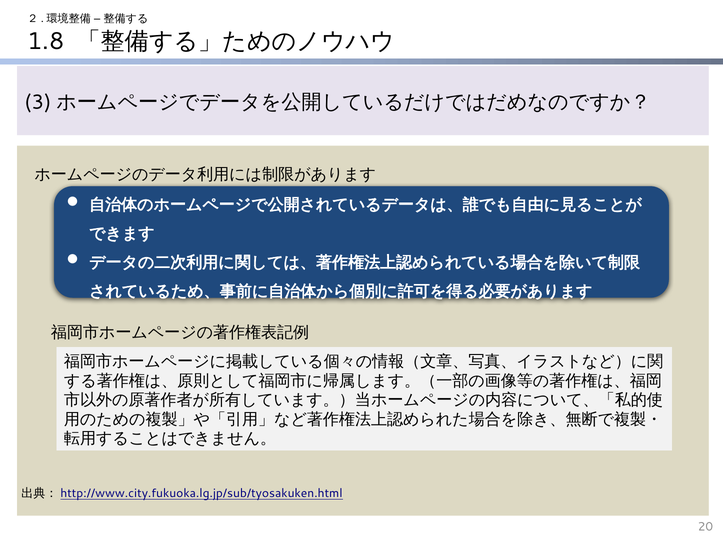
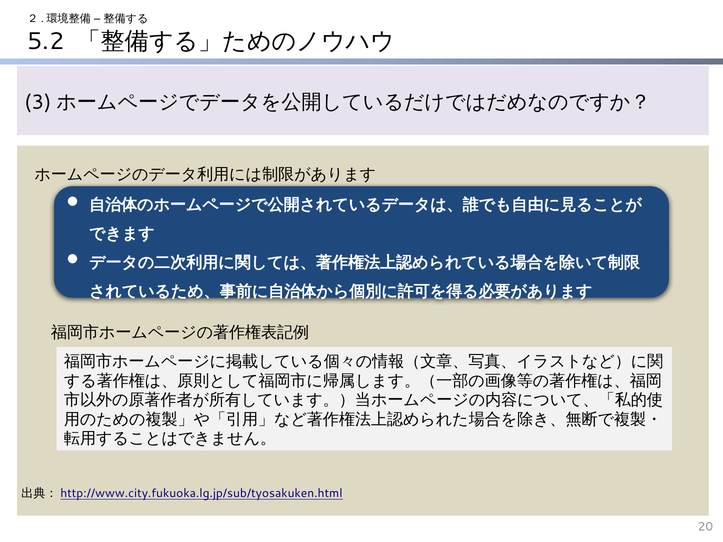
1.8: 1.8 -> 5.2 (46, 41)
